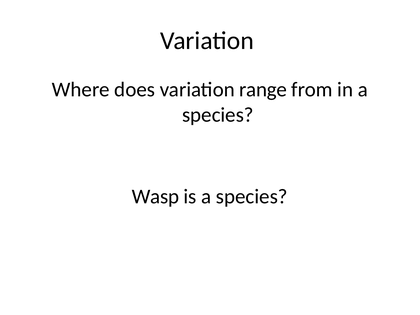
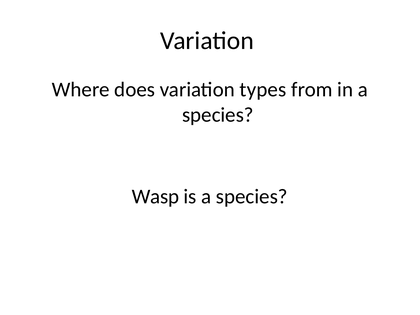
range: range -> types (263, 90)
